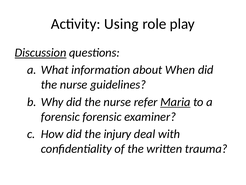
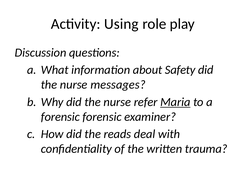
Discussion underline: present -> none (41, 53)
When: When -> Safety (180, 70)
guidelines: guidelines -> messages (118, 85)
injury: injury -> reads (117, 134)
